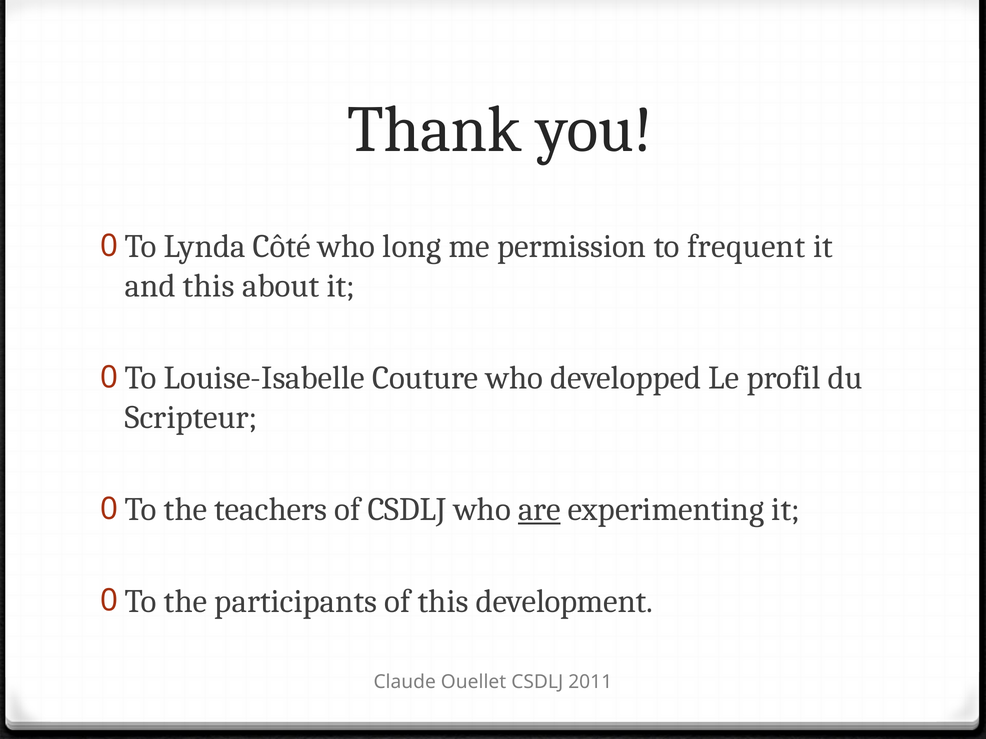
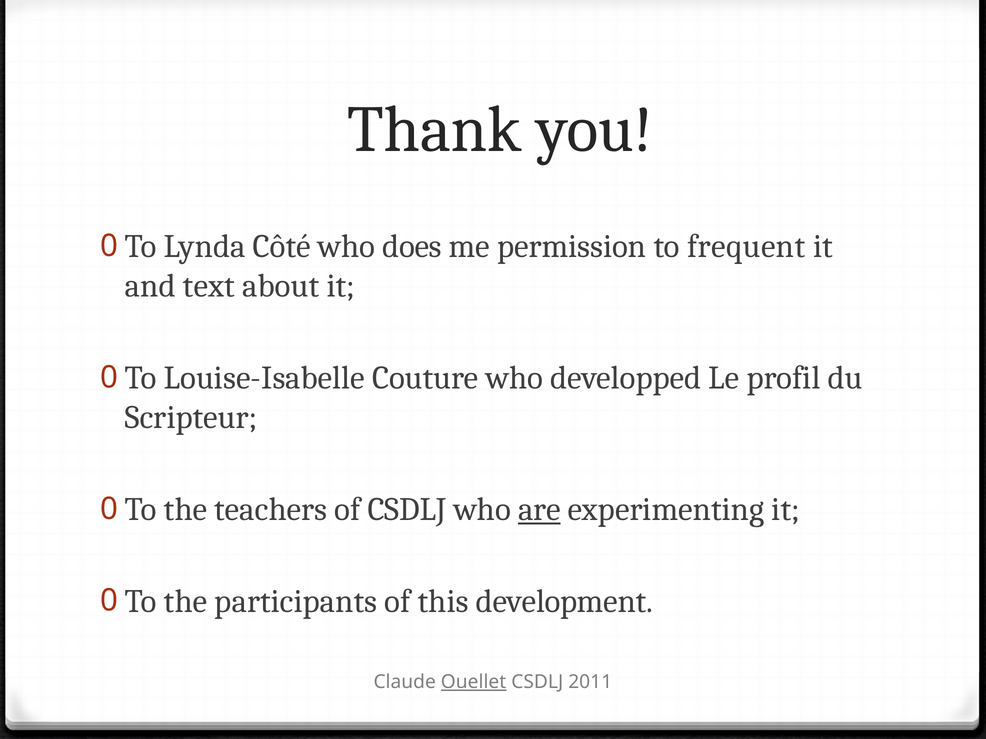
long: long -> does (412, 247)
and this: this -> text (209, 286)
Ouellet underline: none -> present (474, 682)
